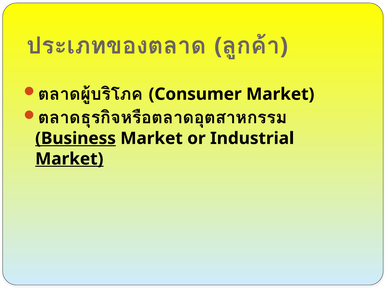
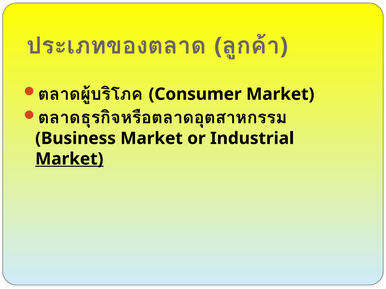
Business underline: present -> none (76, 139)
